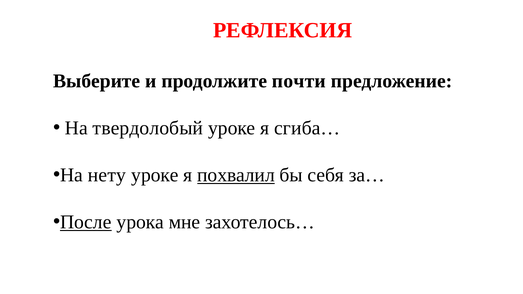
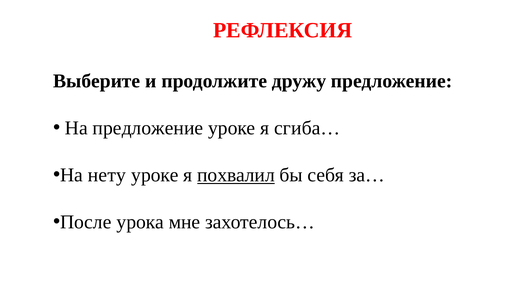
почти: почти -> дружу (299, 81)
На твердолобый: твердолобый -> предложение (148, 128)
После underline: present -> none (86, 222)
